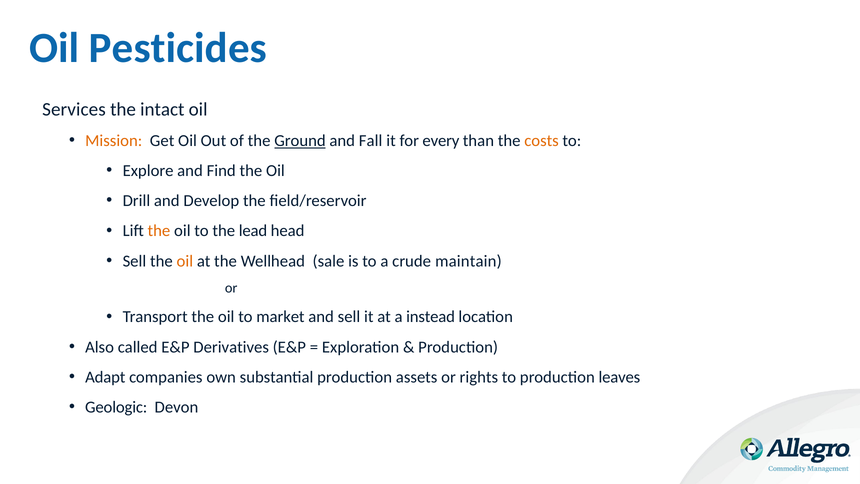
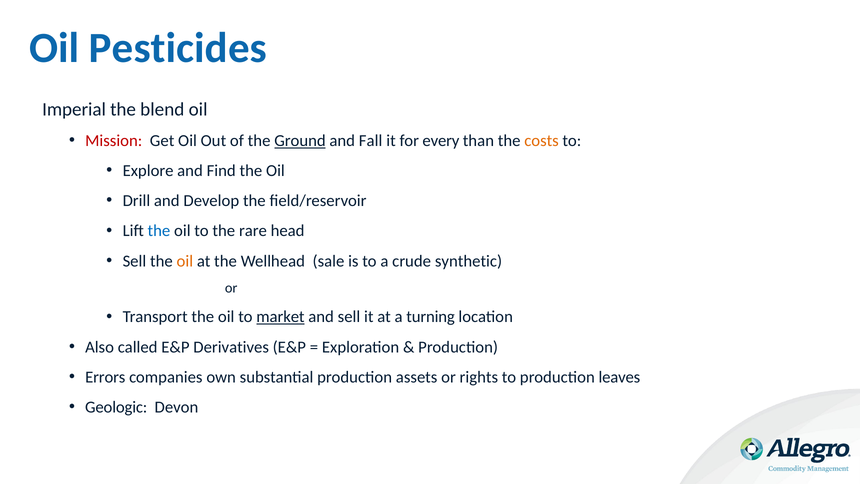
Services: Services -> Imperial (74, 109)
intact: intact -> blend (162, 109)
Mission colour: orange -> red (114, 141)
the colour: orange -> blue (159, 231)
lead: lead -> rare (253, 231)
maintain: maintain -> synthetic (469, 261)
market underline: none -> present (280, 317)
instead: instead -> turning (431, 317)
Adapt: Adapt -> Errors (105, 377)
